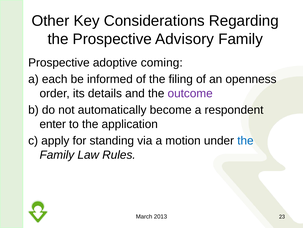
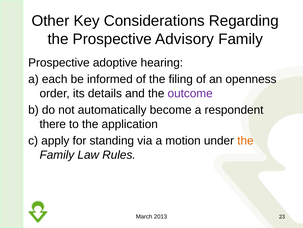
coming: coming -> hearing (162, 62)
enter: enter -> there (53, 124)
the colour: blue -> orange (245, 140)
